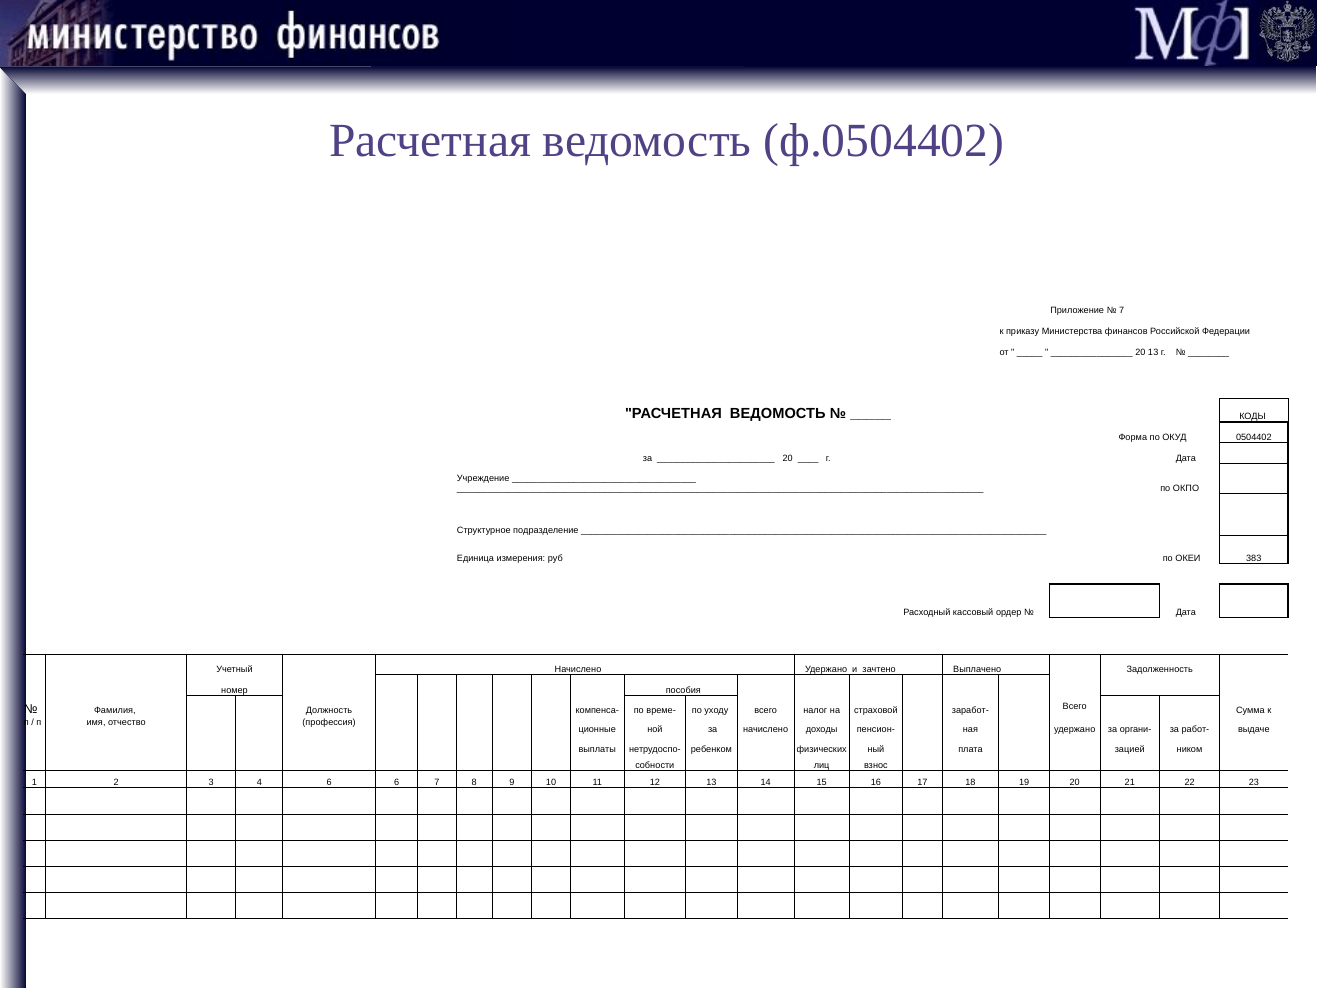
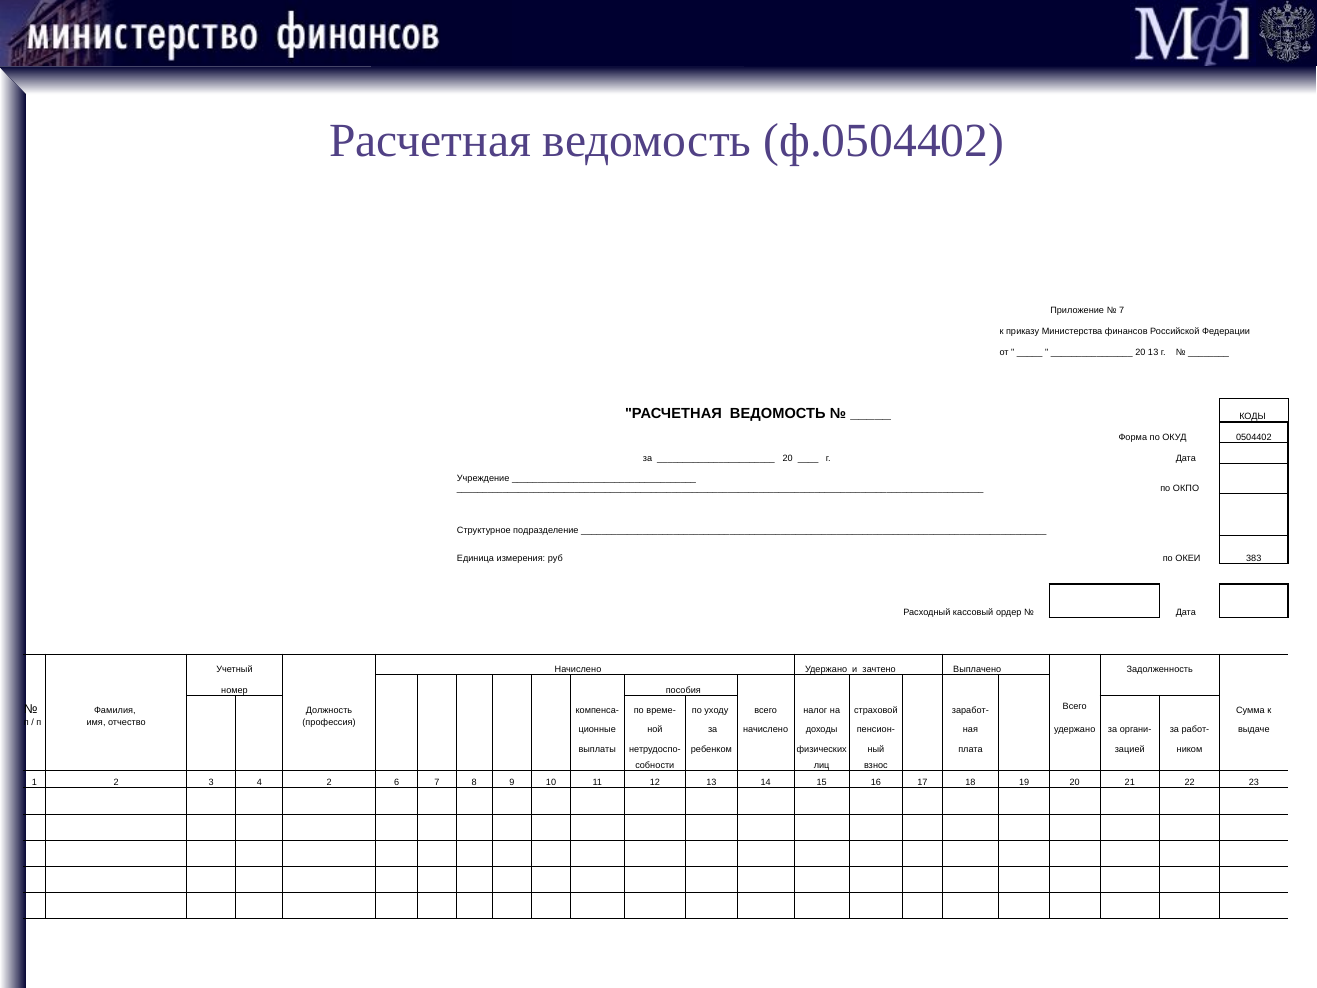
4 6: 6 -> 2 (329, 783)
